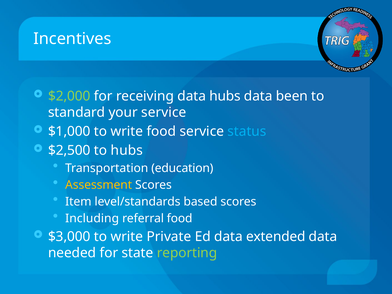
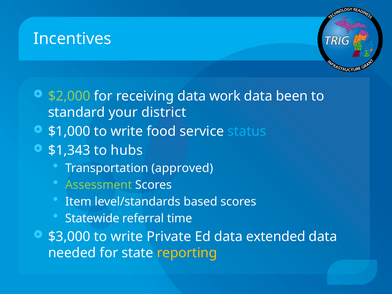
data hubs: hubs -> work (225, 96)
your service: service -> district (164, 112)
$2,500: $2,500 -> $1,343 (69, 150)
education: education -> approved (182, 168)
Assessment colour: yellow -> light green (99, 185)
Including: Including -> Statewide (92, 218)
referral food: food -> time (180, 218)
reporting colour: light green -> yellow (187, 253)
